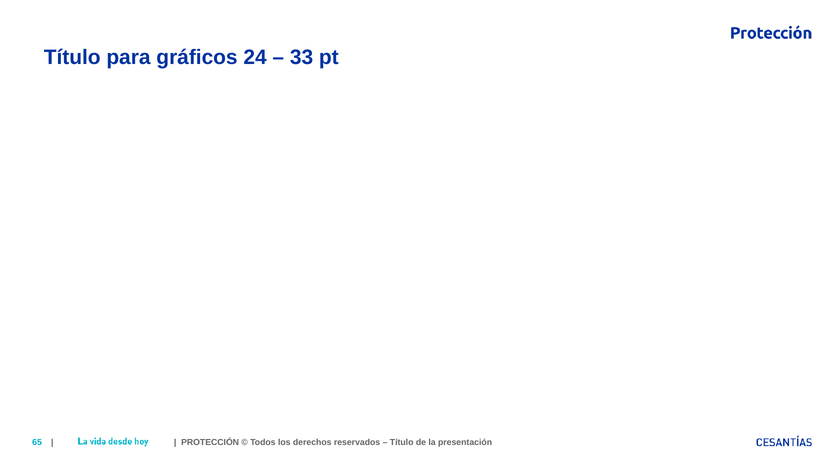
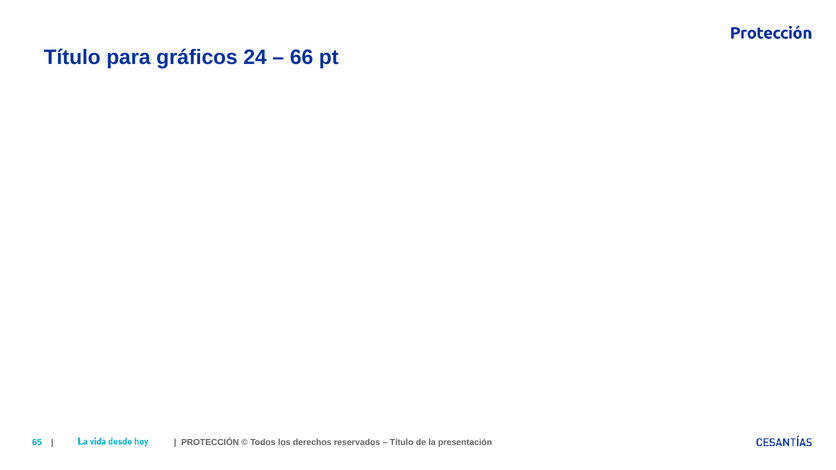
33: 33 -> 66 (302, 57)
